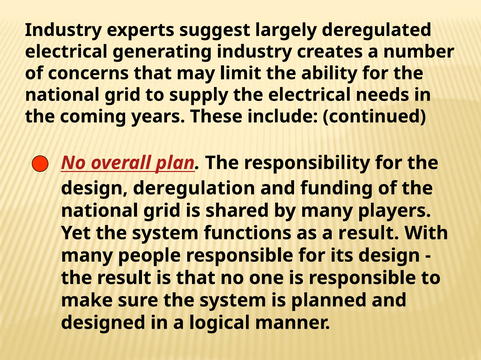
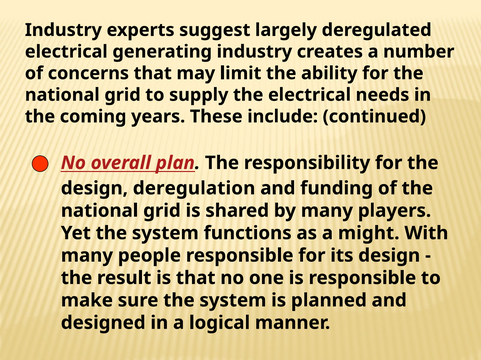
a result: result -> might (369, 234)
